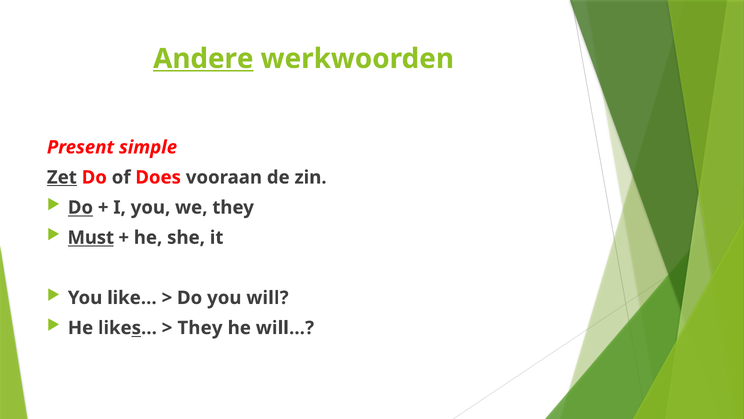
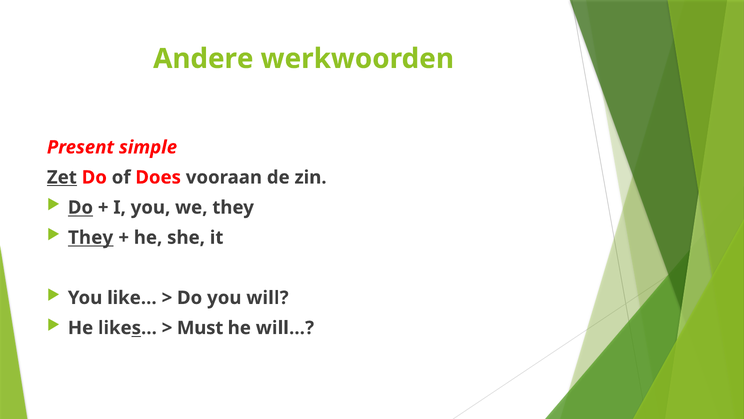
Andere underline: present -> none (203, 59)
Must: Must -> They (91, 237)
They: They -> Must (200, 328)
